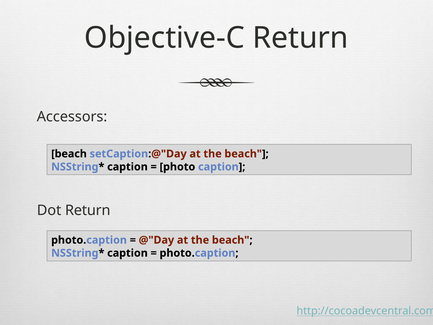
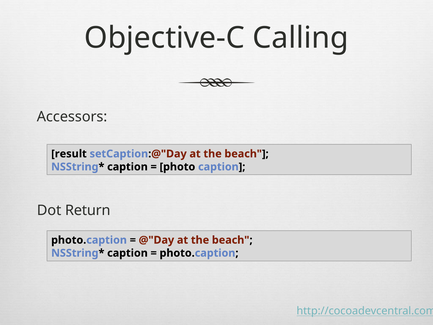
Objective-C Return: Return -> Calling (301, 38)
beach: beach -> result (69, 154)
